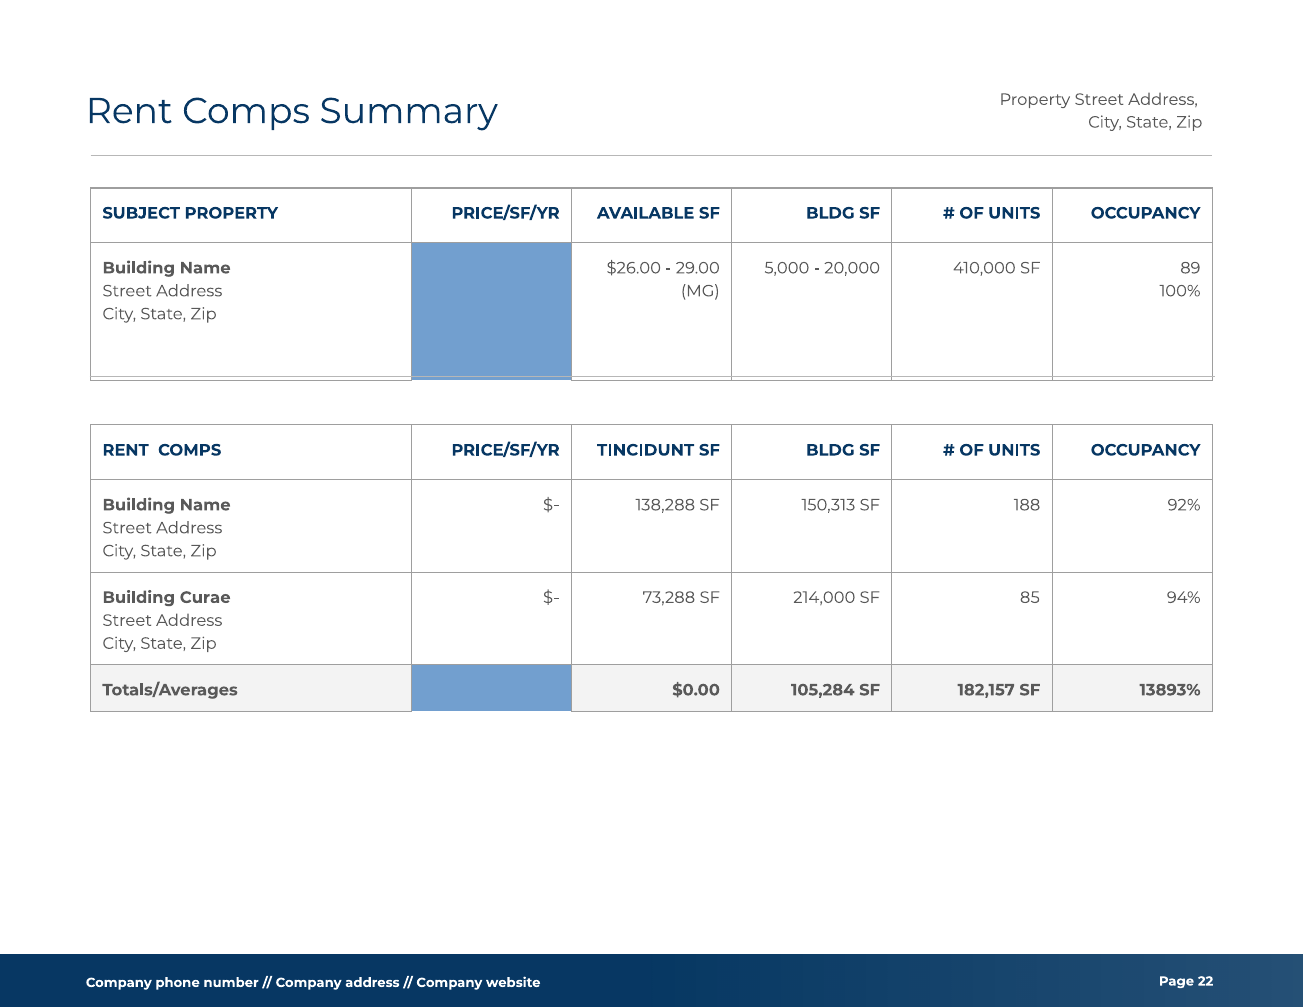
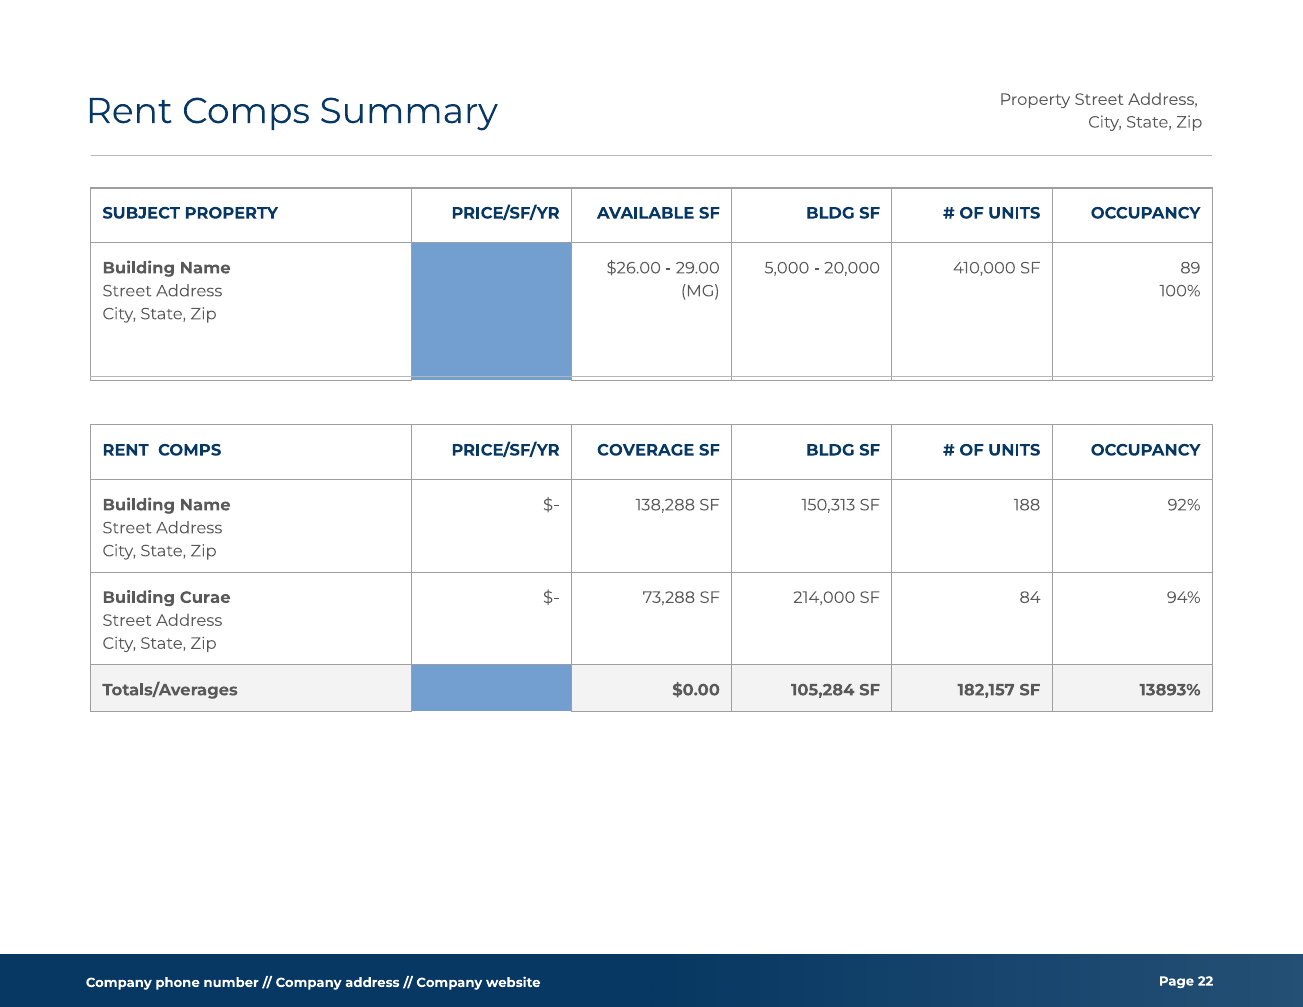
TINCIDUNT: TINCIDUNT -> COVERAGE (646, 450)
85: 85 -> 84 (1030, 597)
